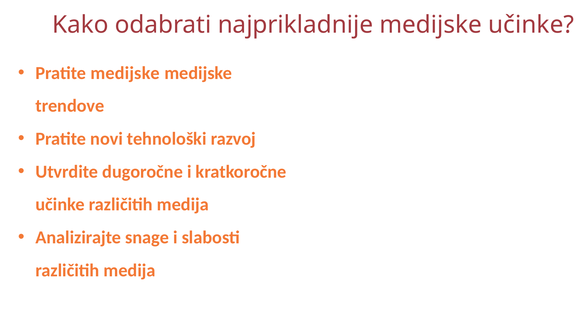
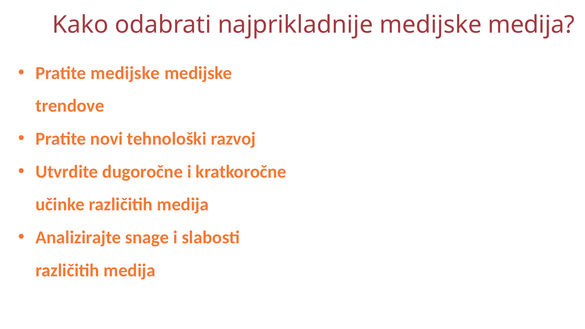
medijske učinke: učinke -> medija (531, 25)
